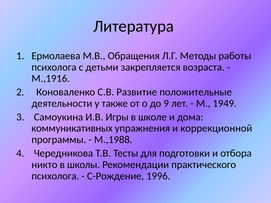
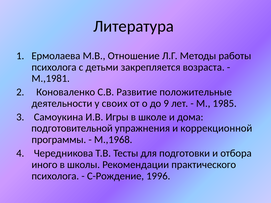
Обращения: Обращения -> Отношение (134, 56)
М.,1916: М.,1916 -> М.,1981 (51, 79)
также: также -> своих (115, 104)
1949: 1949 -> 1985 (225, 104)
коммуникативных: коммуникативных -> подготовительной (72, 128)
М.,1988: М.,1988 -> М.,1968 (113, 140)
никто: никто -> иного (44, 165)
